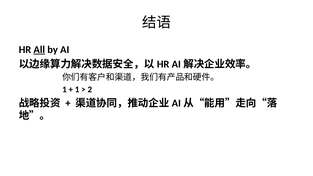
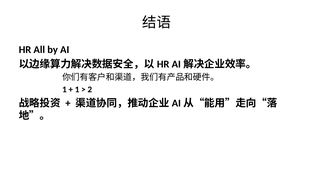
All underline: present -> none (39, 50)
